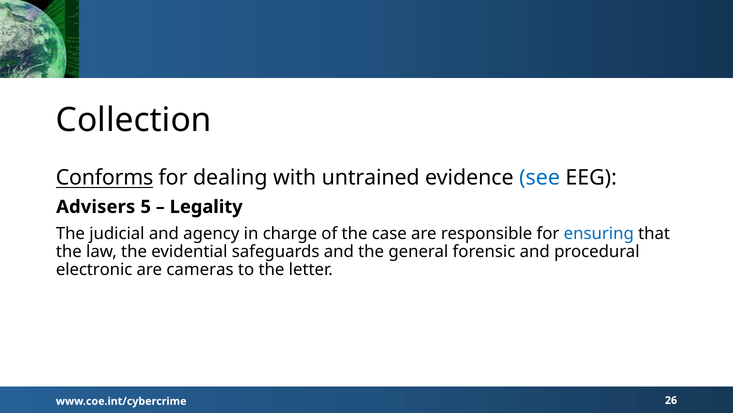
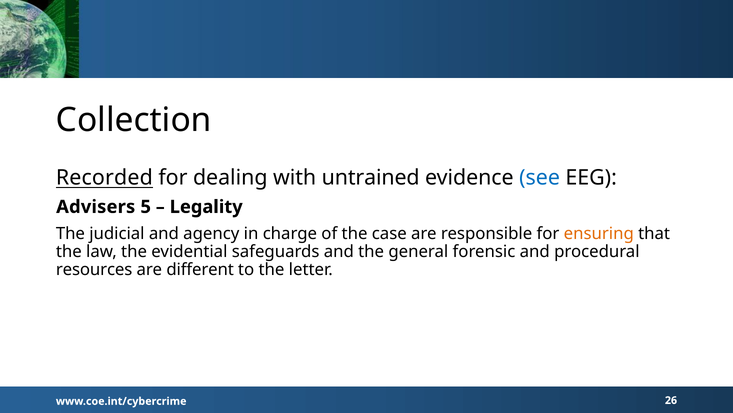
Conforms: Conforms -> Recorded (104, 177)
ensuring colour: blue -> orange (599, 233)
electronic: electronic -> resources (94, 269)
cameras: cameras -> different (200, 269)
